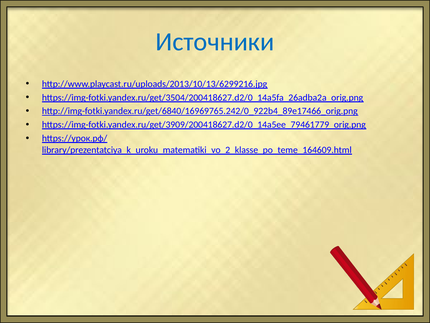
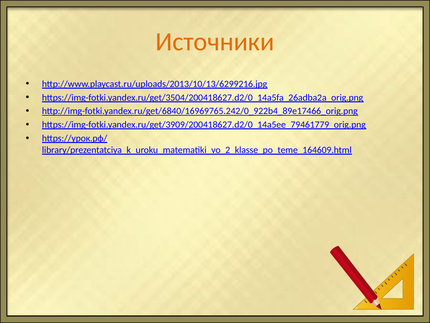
Источники colour: blue -> orange (215, 42)
